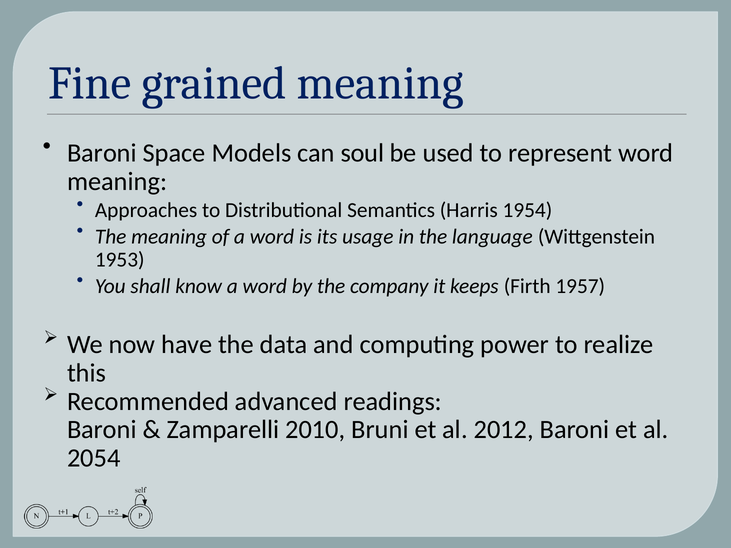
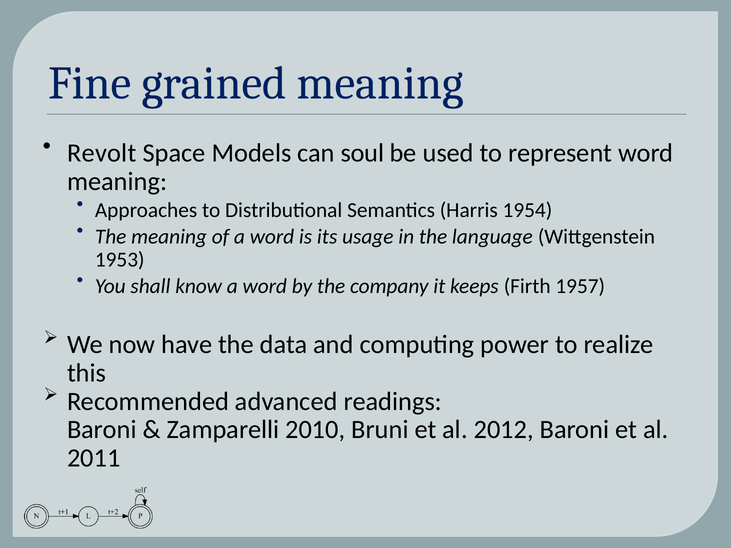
Baroni: Baroni -> Revolt (102, 153)
2054: 2054 -> 2011 (94, 458)
